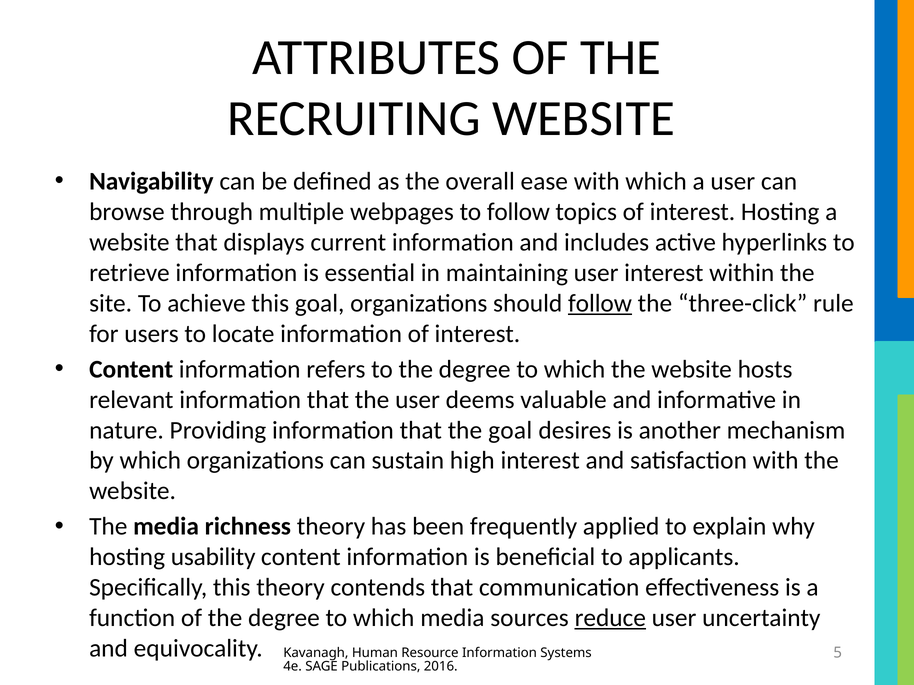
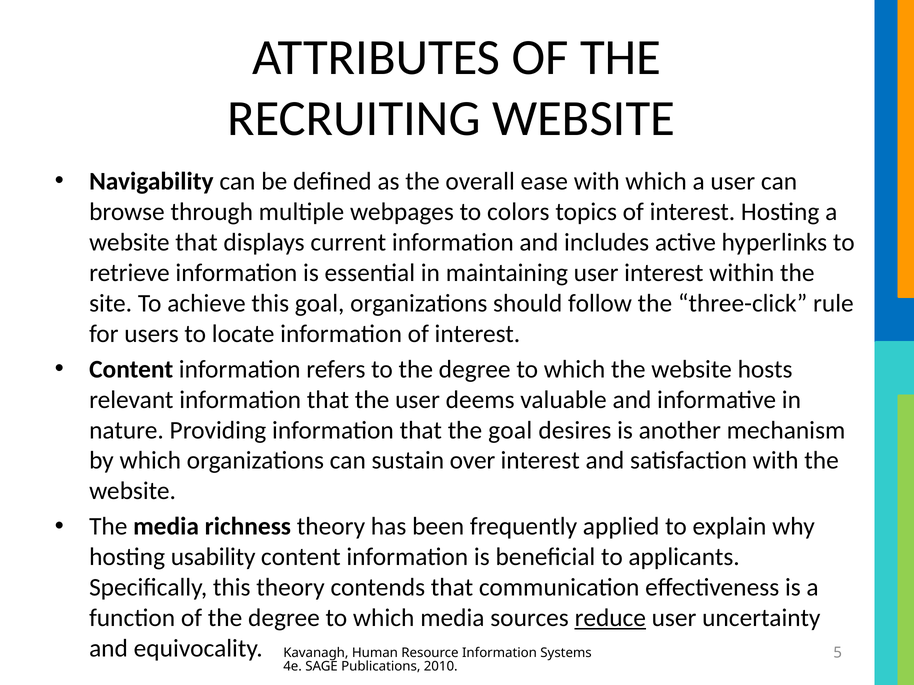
to follow: follow -> colors (518, 212)
follow underline: present -> none (600, 303)
high: high -> over (472, 461)
2016: 2016 -> 2010 (441, 667)
